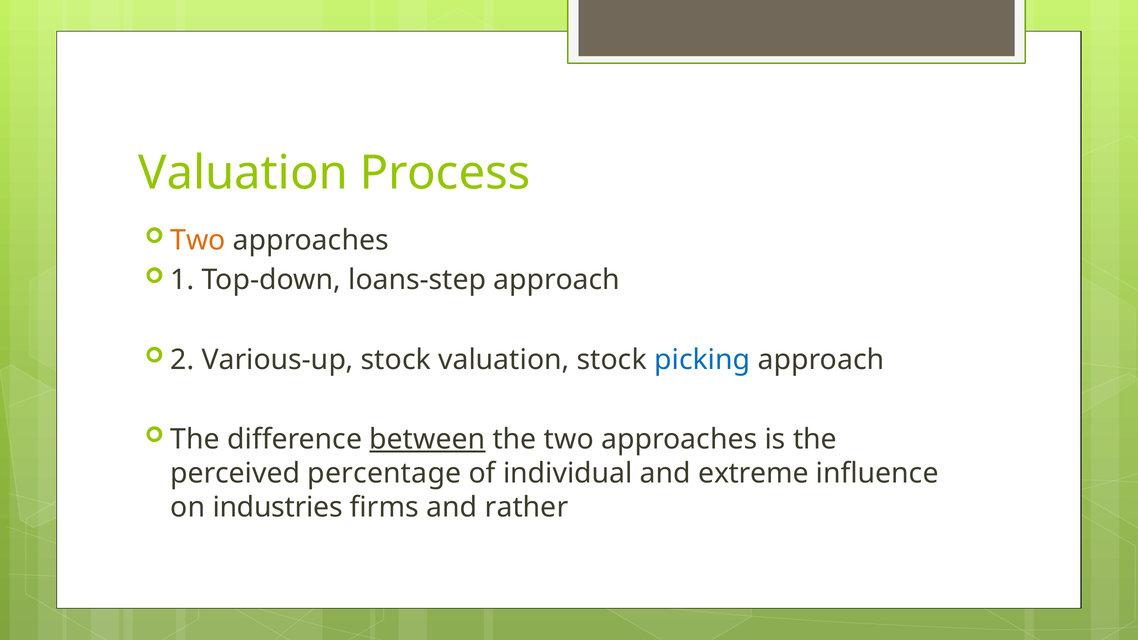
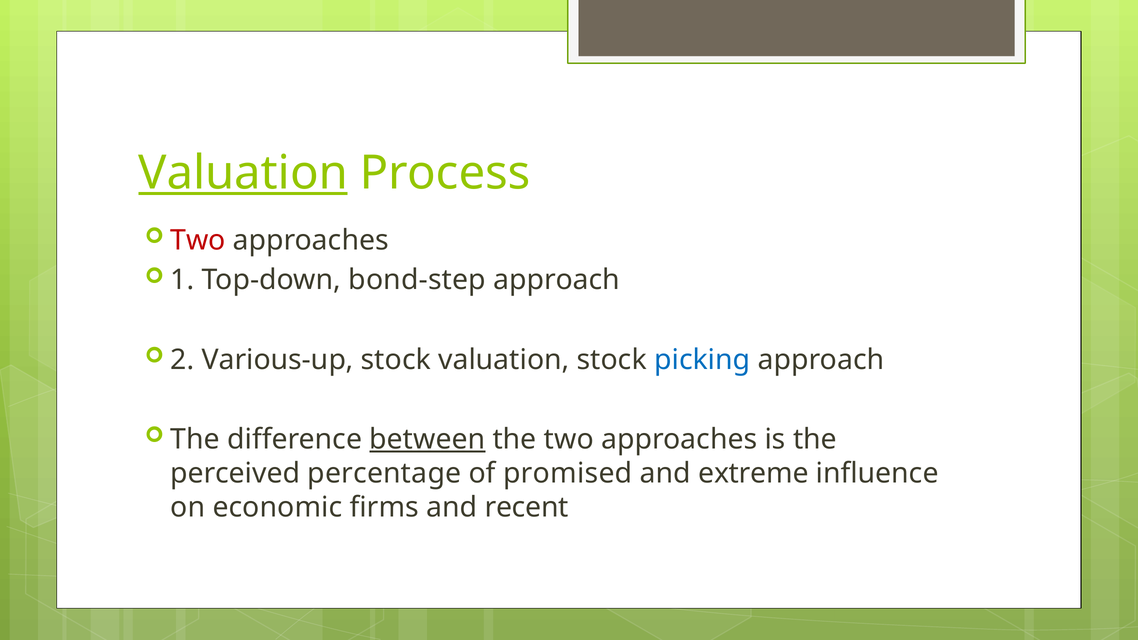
Valuation underline: none -> present (243, 173)
Two colour: orange -> red (198, 240)
loans-step: loans-step -> bond-step (417, 280)
individual: individual -> promised (568, 473)
industries: industries -> economic (277, 508)
rather: rather -> recent (527, 508)
